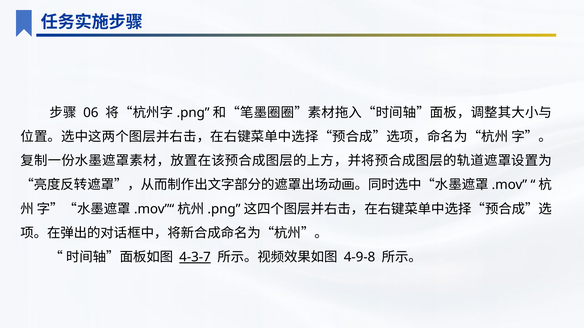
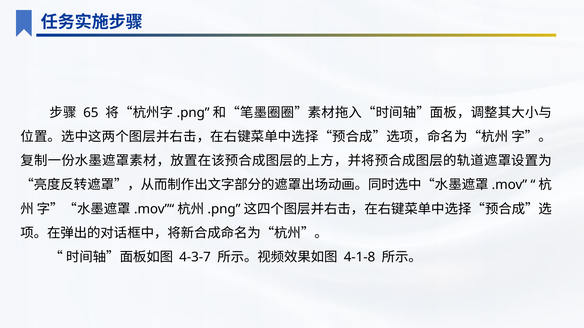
06: 06 -> 65 (91, 113)
4-3-7 underline: present -> none (195, 257)
4-9-8: 4-9-8 -> 4-1-8 (360, 257)
